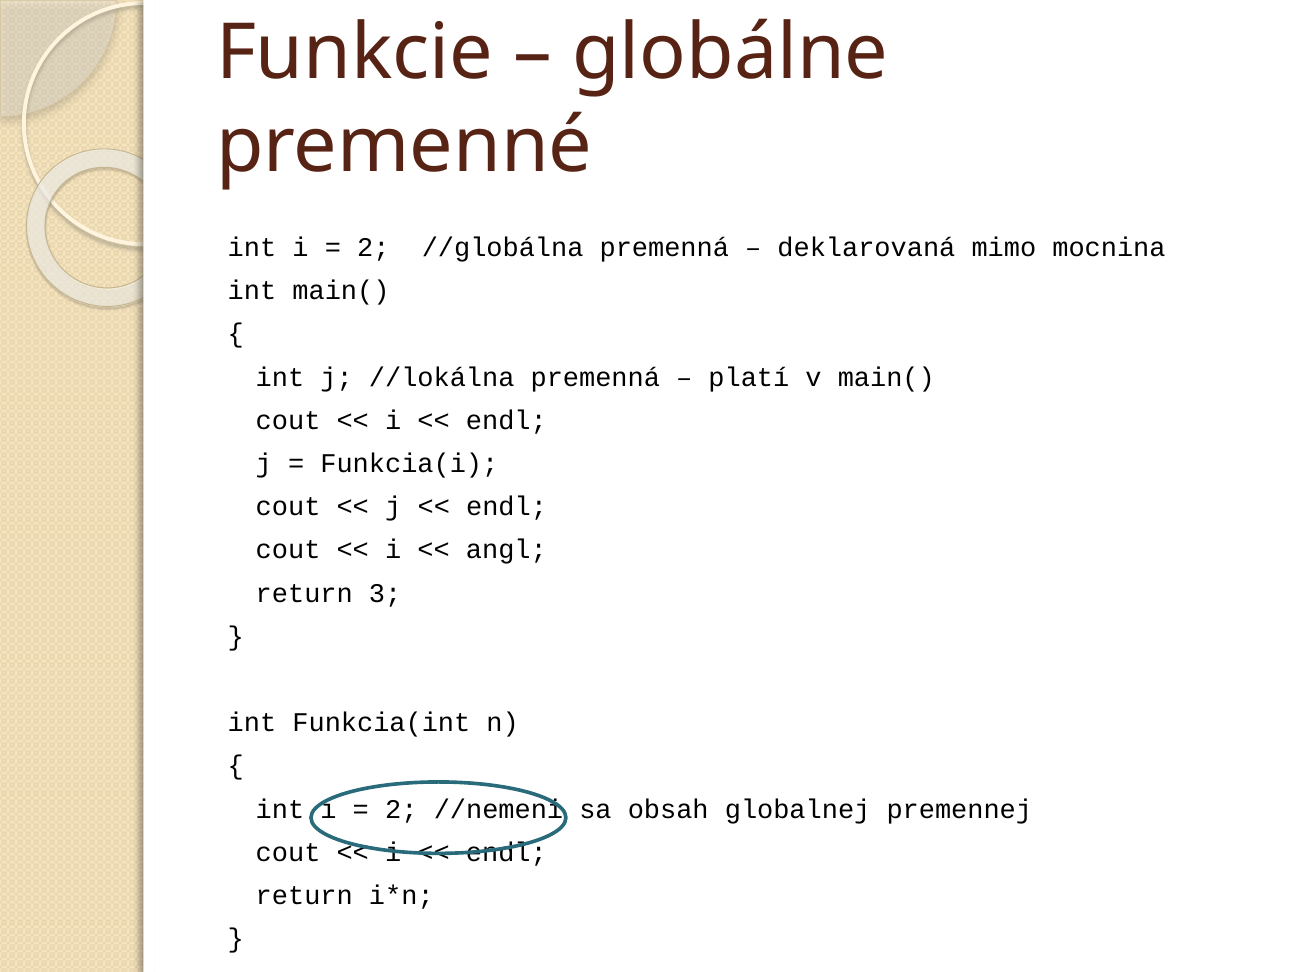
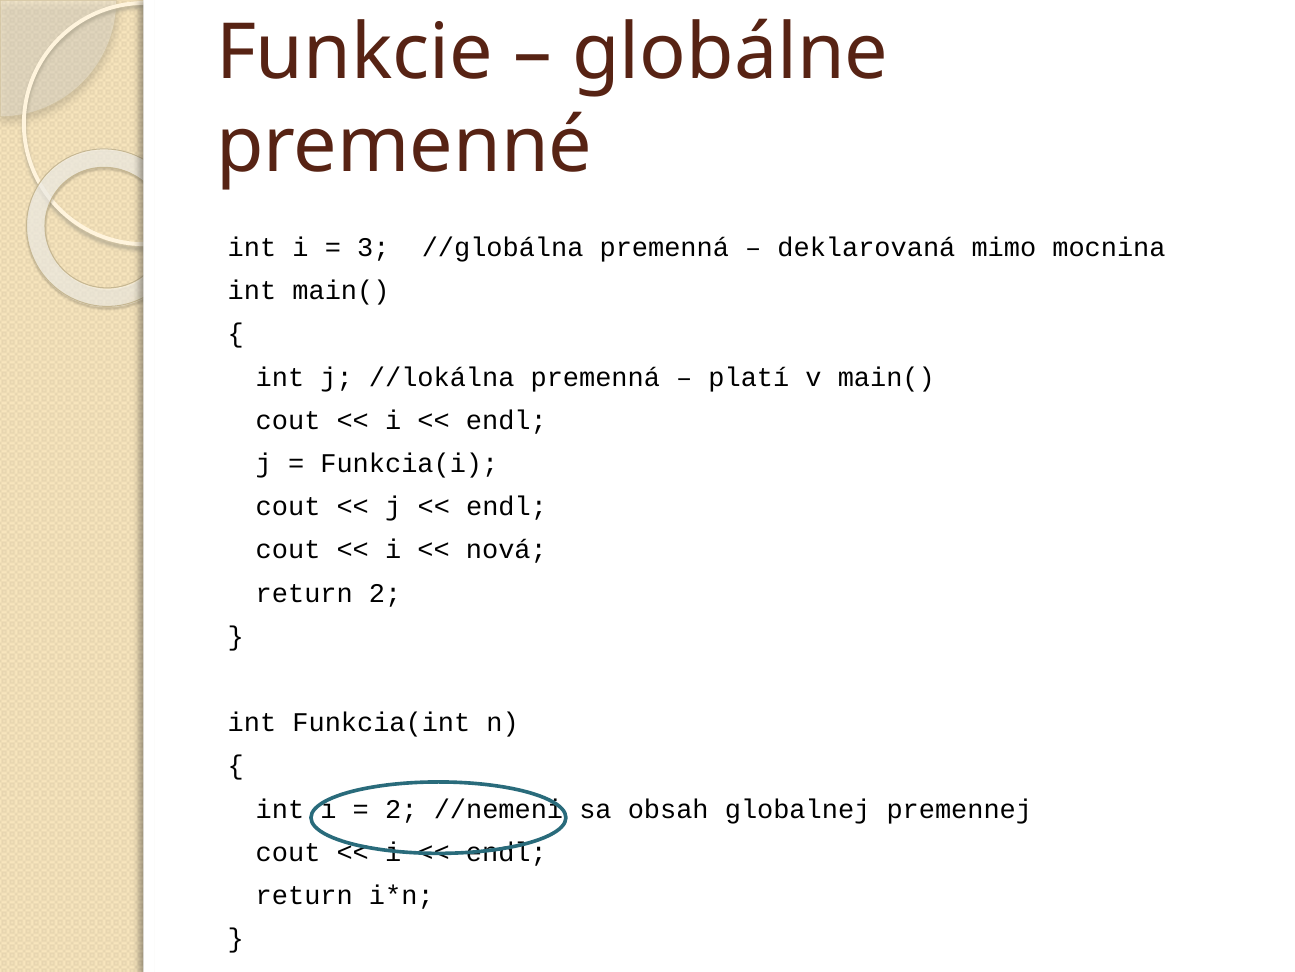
2: 2 -> 3 (373, 247)
angl: angl -> nová (506, 550)
return 3: 3 -> 2 (385, 593)
